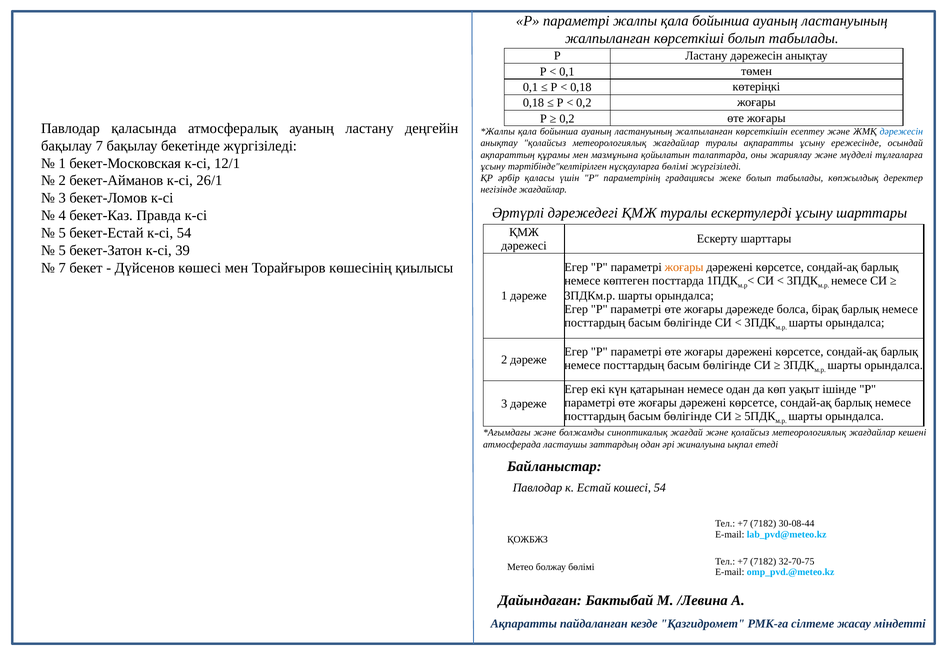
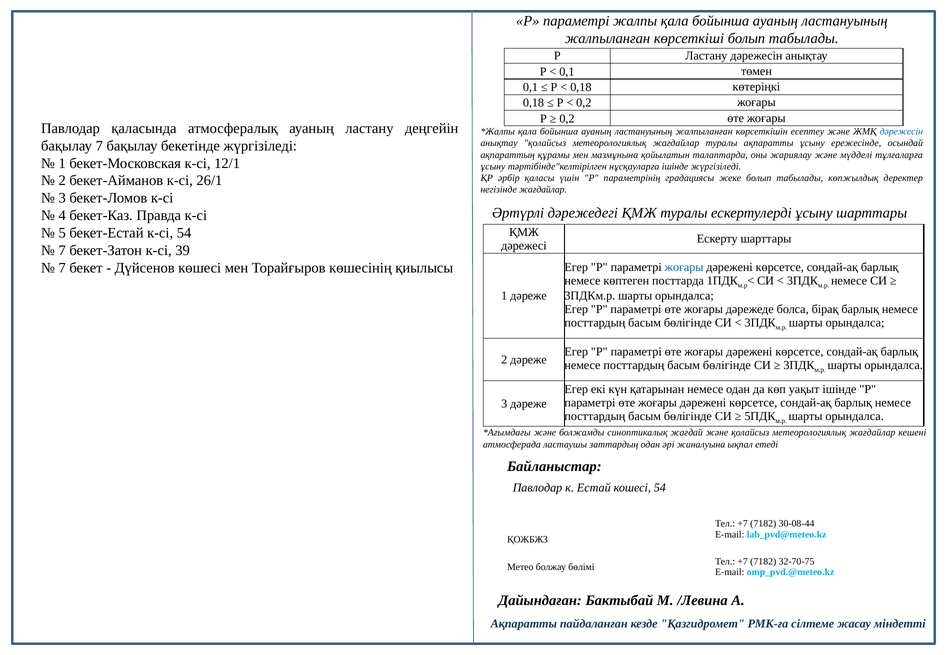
нұсқауларға бөлімі: бөлімі -> ішінде (675, 167)
5: 5 -> 7 (62, 251)
жоғары colour: orange -> blue (684, 267)
